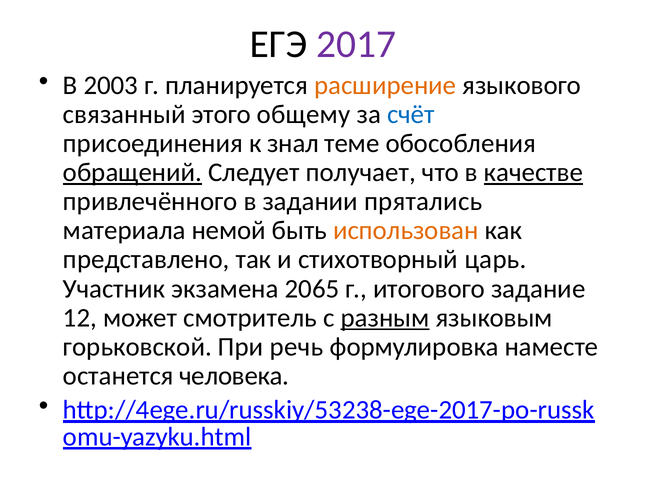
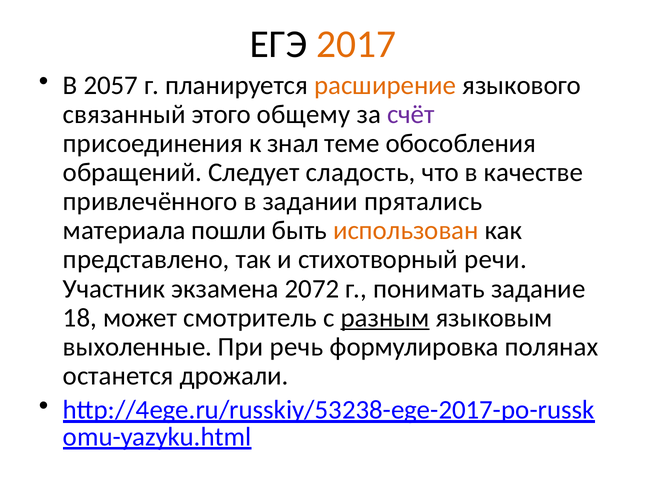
2017 colour: purple -> orange (356, 44)
2003: 2003 -> 2057 (111, 85)
счёт colour: blue -> purple (411, 115)
обращений underline: present -> none (133, 173)
получает: получает -> сладость (361, 173)
качестве underline: present -> none (533, 173)
немой: немой -> пошли (229, 231)
царь: царь -> речи (496, 260)
2065: 2065 -> 2072 (312, 289)
итогового: итогового -> понимать (429, 289)
12: 12 -> 18 (80, 318)
горьковской: горьковской -> выхоленные (138, 347)
наместе: наместе -> полянах (551, 347)
человека: человека -> дрожали (234, 376)
